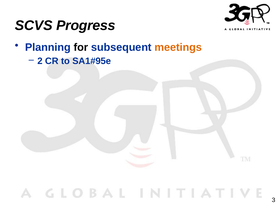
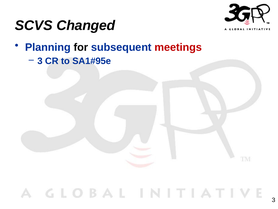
Progress: Progress -> Changed (86, 25)
meetings colour: orange -> red (178, 47)
2: 2 -> 3 (40, 61)
